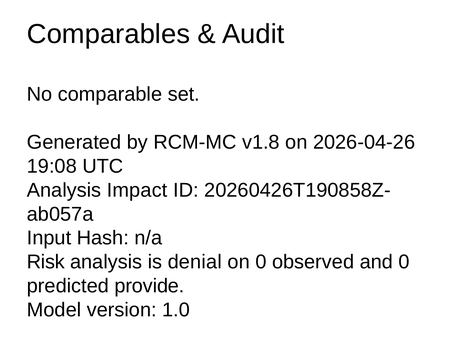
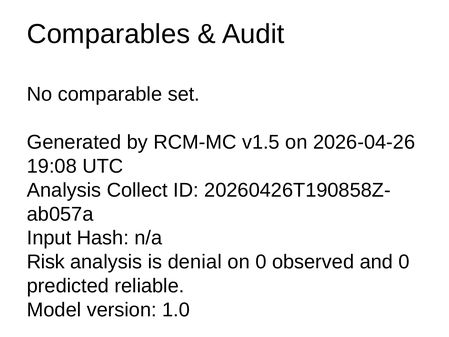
v1.8: v1.8 -> v1.5 (261, 142)
Impact: Impact -> Collect (137, 190)
provide: provide -> reliable (149, 286)
